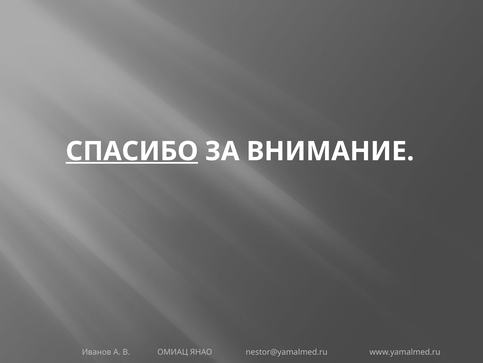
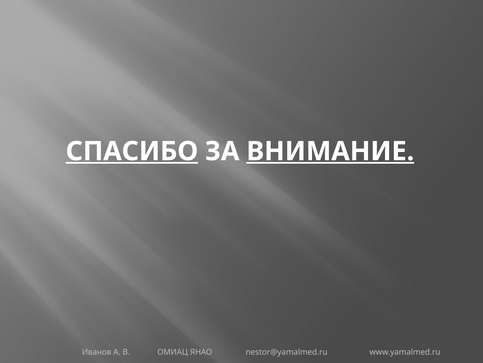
ВНИМАНИЕ underline: none -> present (330, 151)
